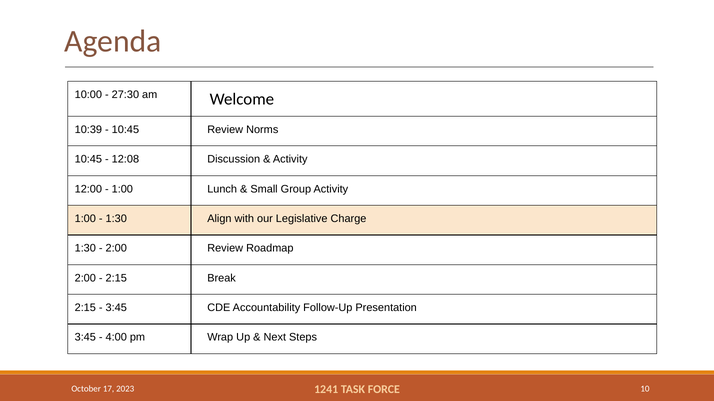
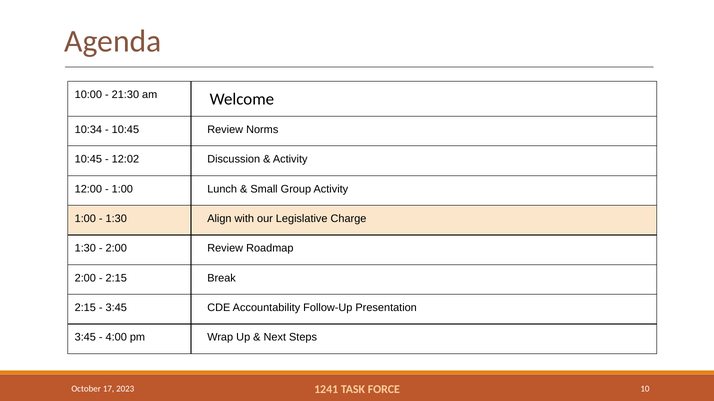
27:30: 27:30 -> 21:30 (125, 95)
10:39: 10:39 -> 10:34 (88, 130)
12:08: 12:08 -> 12:02 (125, 159)
